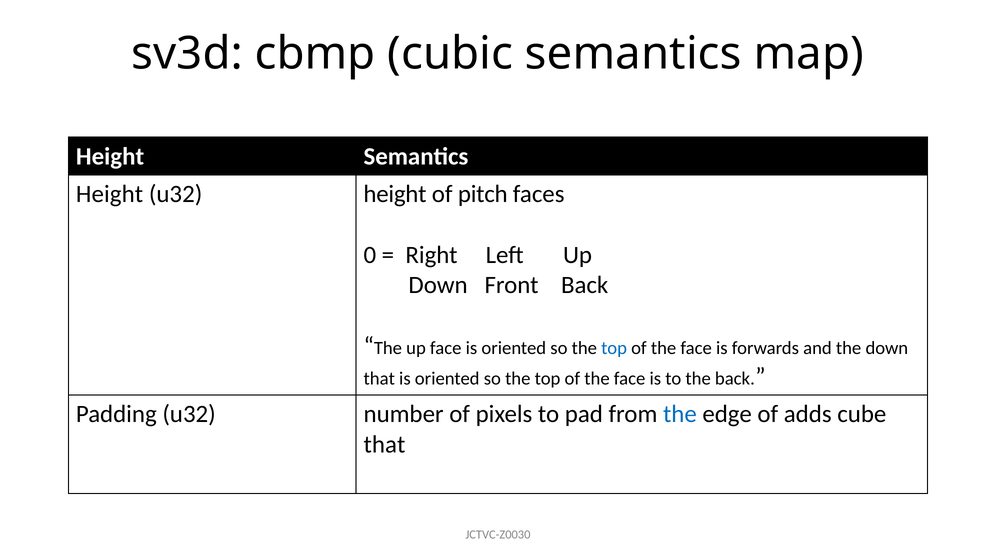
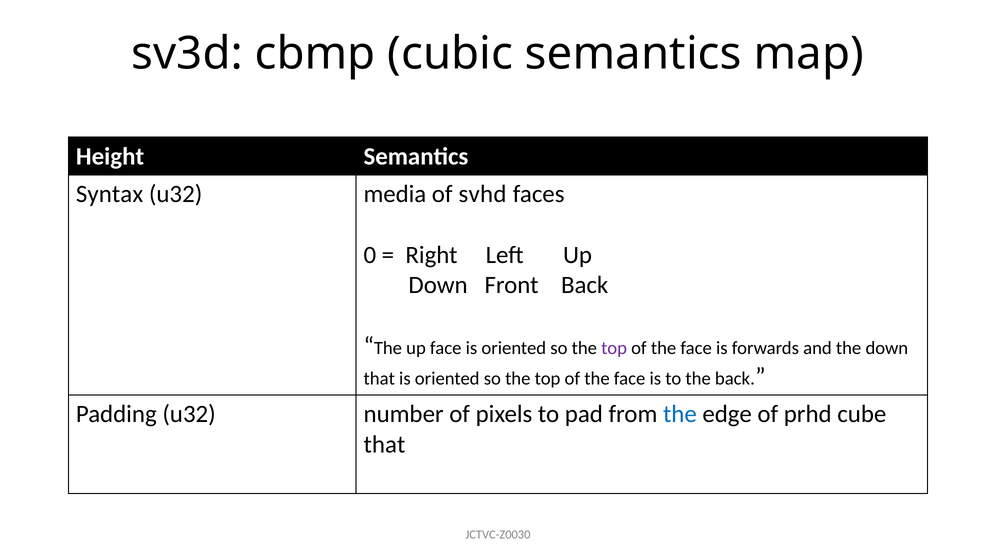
Height: Height -> Syntax (110, 194)
u32 height: height -> media (395, 194)
pitch: pitch -> svhd (483, 194)
top colour: blue -> purple (614, 348)
adds: adds -> prhd (808, 414)
